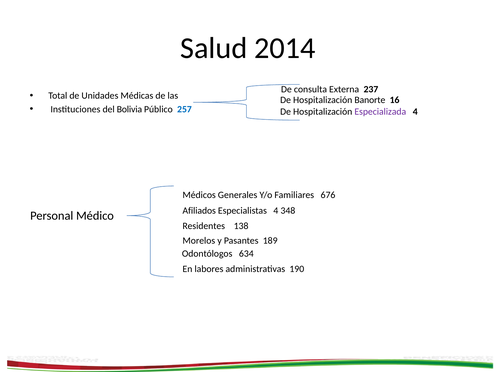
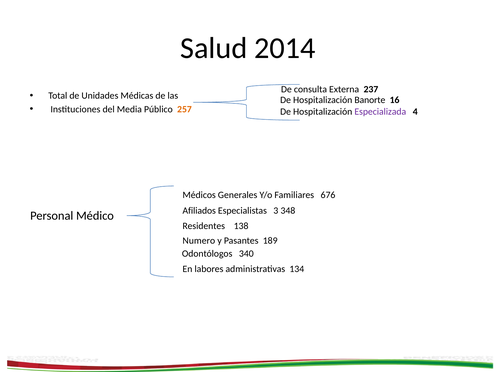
Bolivia: Bolivia -> Media (129, 109)
257 colour: blue -> orange (184, 109)
Especialistas 4: 4 -> 3 (276, 211)
Morelos: Morelos -> Numero (199, 241)
634: 634 -> 340 (246, 253)
190: 190 -> 134 (297, 269)
